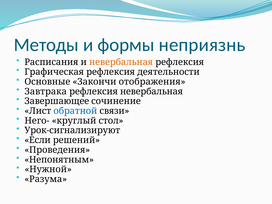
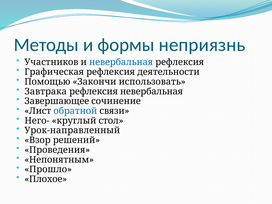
Расписания: Расписания -> Участников (51, 62)
невербальная colour: orange -> blue (121, 62)
Основные: Основные -> Помощью (47, 82)
отображения: отображения -> использовать (152, 82)
Урок-сигнализируют: Урок-сигнализируют -> Урок-направленный (72, 130)
Если: Если -> Взор (38, 140)
Нужной: Нужной -> Прошло (48, 169)
Разума: Разума -> Плохое (46, 179)
